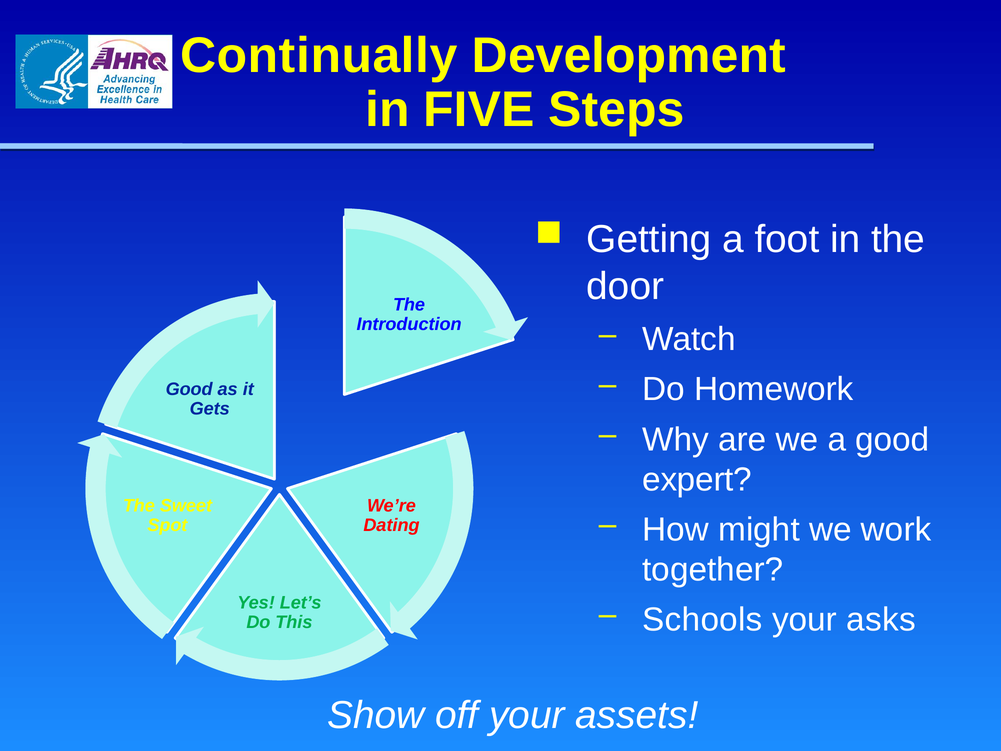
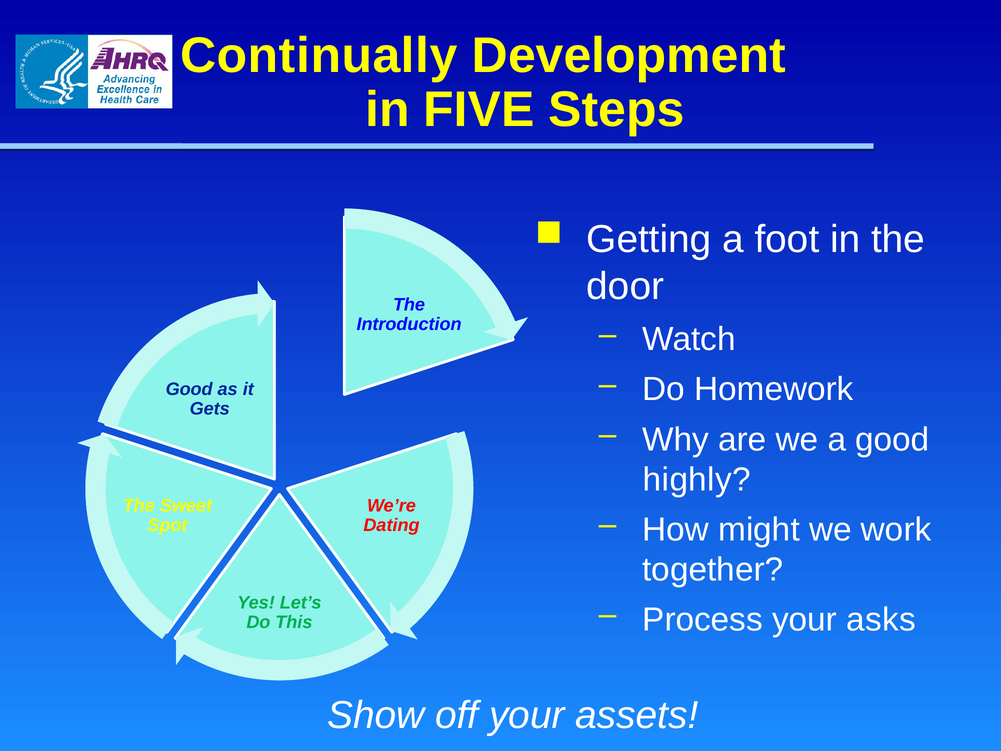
expert: expert -> highly (697, 479)
Schools: Schools -> Process (703, 620)
